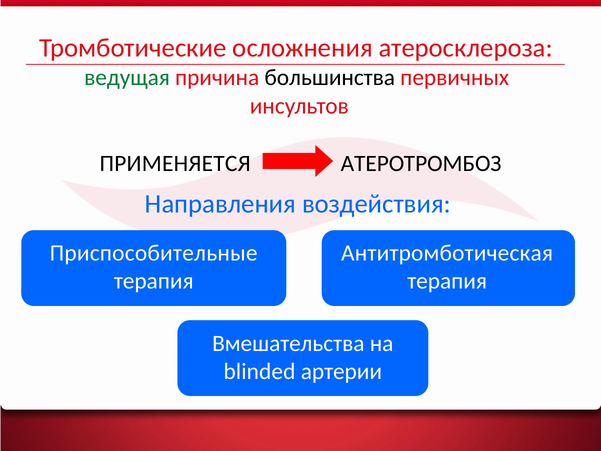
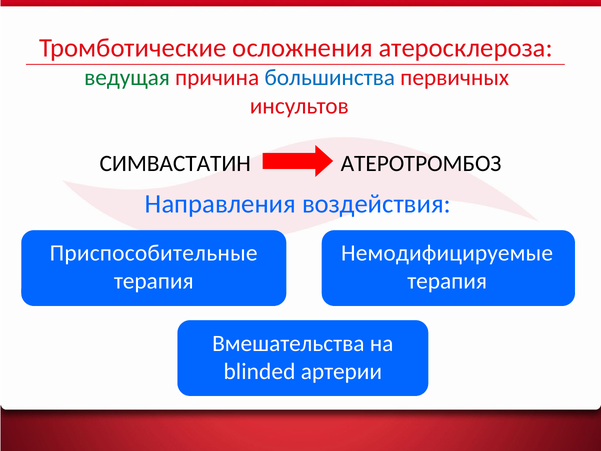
большинства colour: black -> blue (330, 78)
ПРИМЕНЯЕТСЯ: ПРИМЕНЯЕТСЯ -> СИМВАСТАТИН (175, 164)
Антитромботическая: Антитромботическая -> Немодифицируемые (447, 253)
